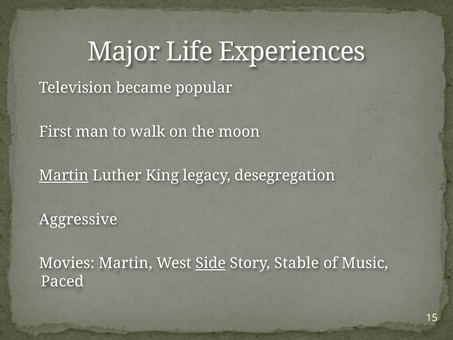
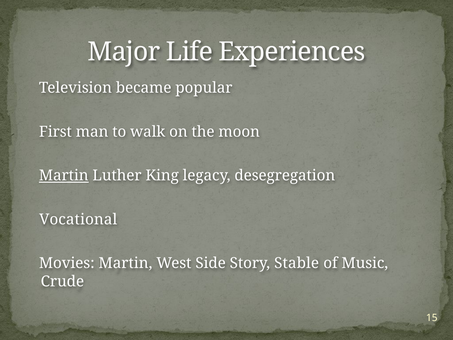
Aggressive: Aggressive -> Vocational (78, 219)
Side underline: present -> none (211, 263)
Paced: Paced -> Crude (62, 281)
